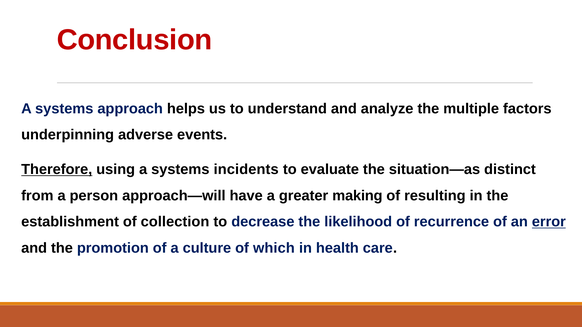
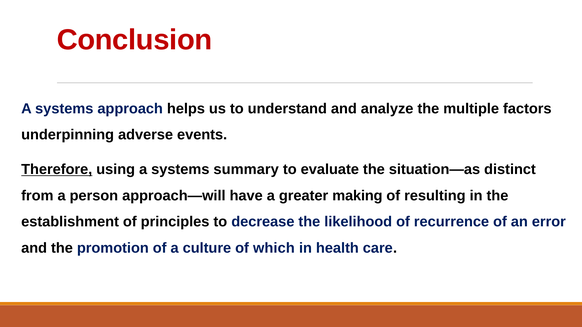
incidents: incidents -> summary (246, 170)
collection: collection -> principles (175, 222)
error underline: present -> none (549, 222)
